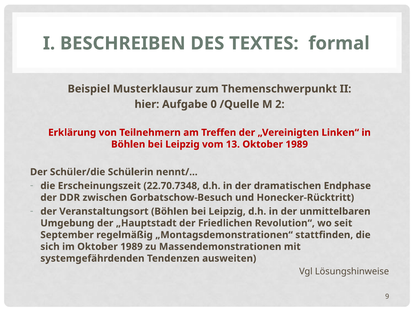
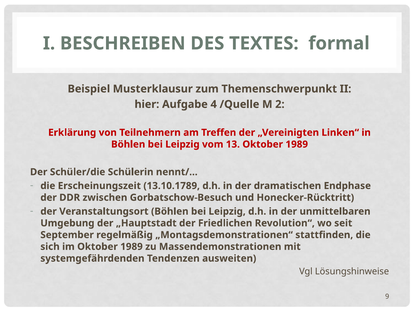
0: 0 -> 4 (214, 104)
22.70.7348: 22.70.7348 -> 13.10.1789 (172, 186)
